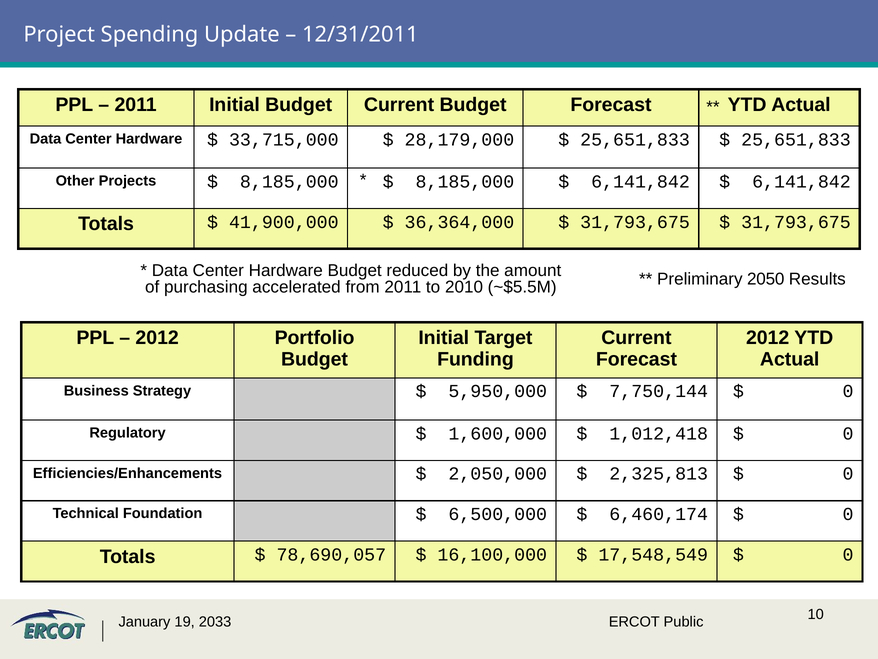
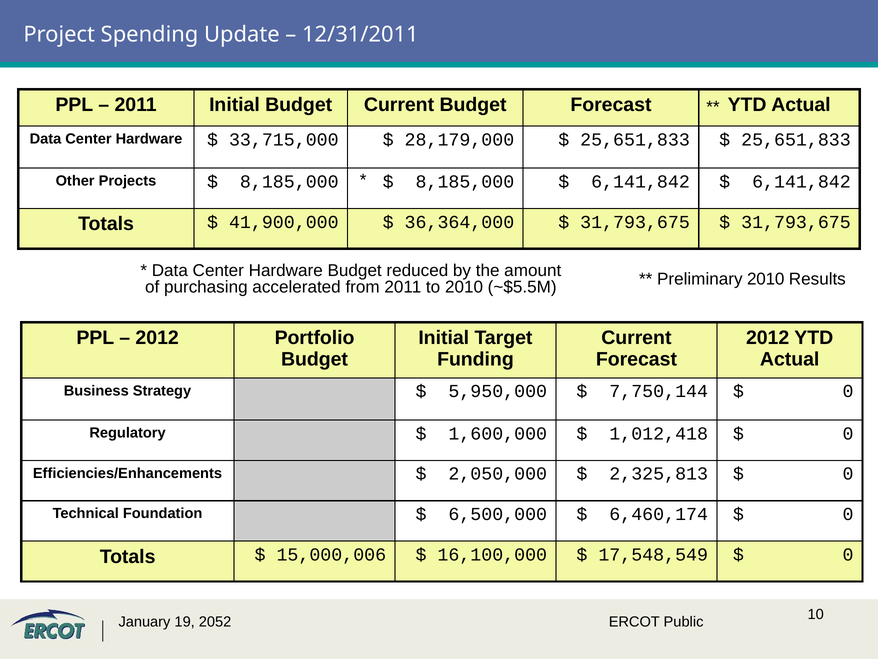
Preliminary 2050: 2050 -> 2010 (766, 279)
78,690,057: 78,690,057 -> 15,000,006 (331, 554)
2033: 2033 -> 2052 (215, 621)
